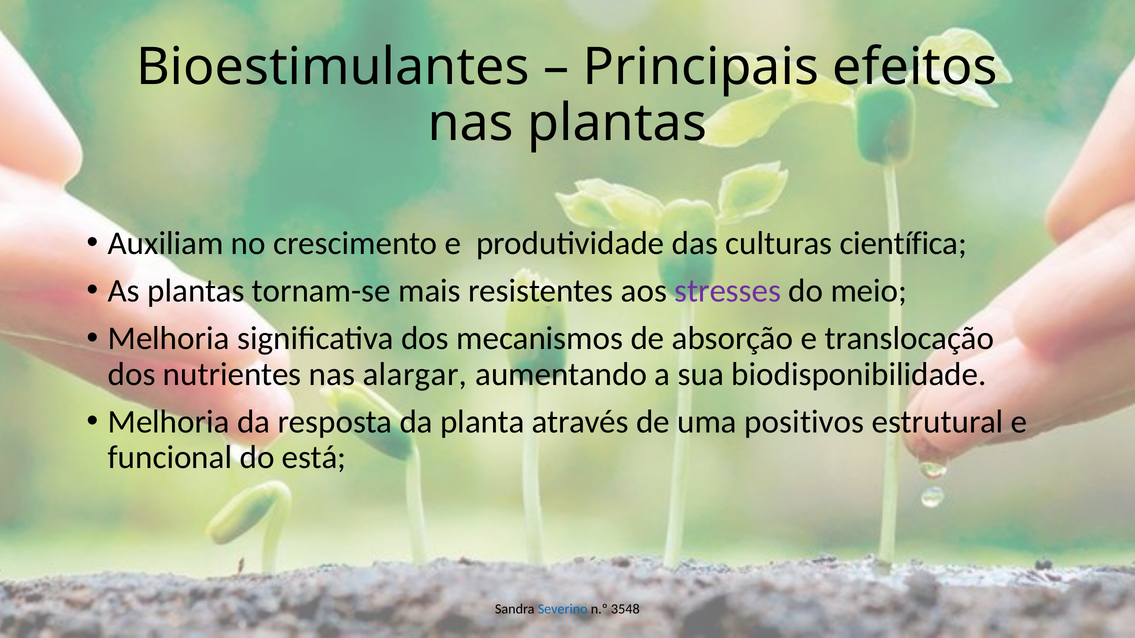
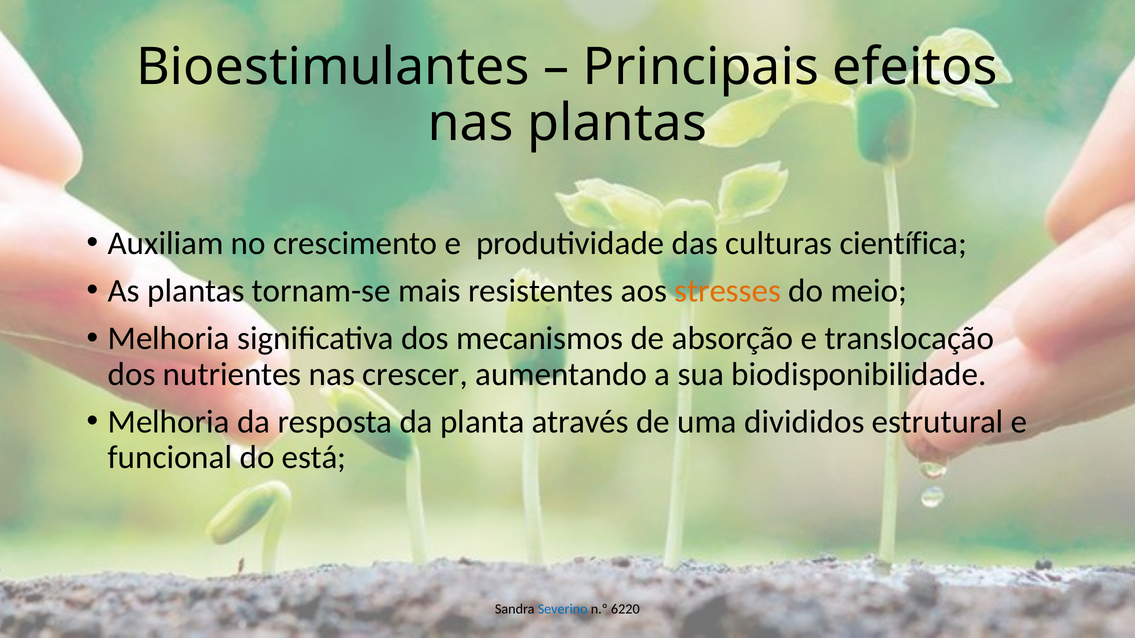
stresses colour: purple -> orange (728, 291)
alargar: alargar -> crescer (415, 374)
positivos: positivos -> divididos (804, 422)
3548: 3548 -> 6220 (625, 610)
